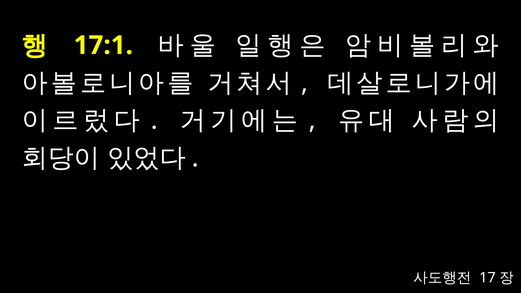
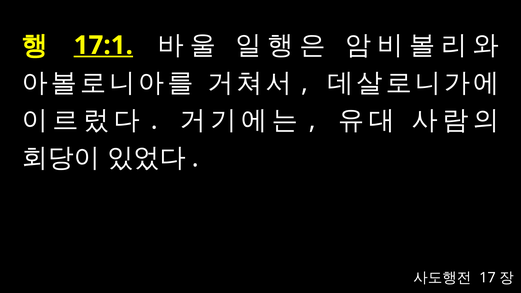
17:1 underline: none -> present (103, 45)
